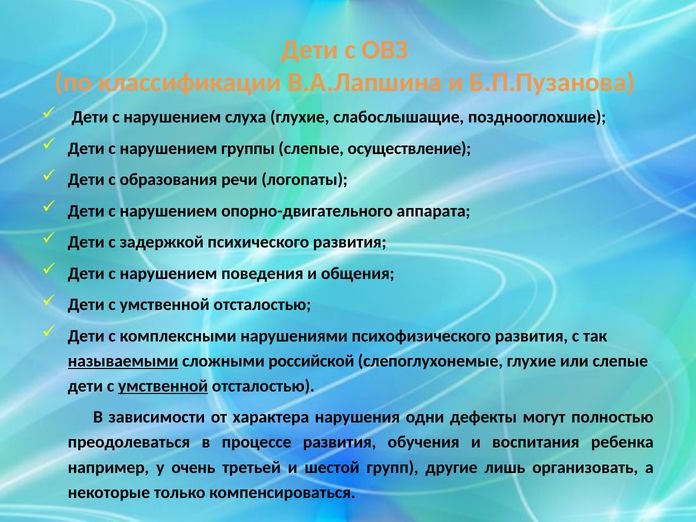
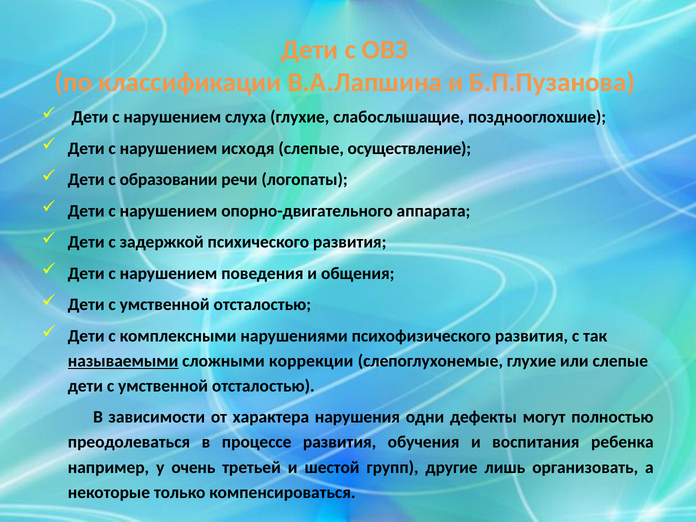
группы: группы -> исходя (248, 148)
образования: образования -> образовании (169, 180)
российской: российской -> коррекции (311, 361)
умственной underline: present -> none (163, 386)
